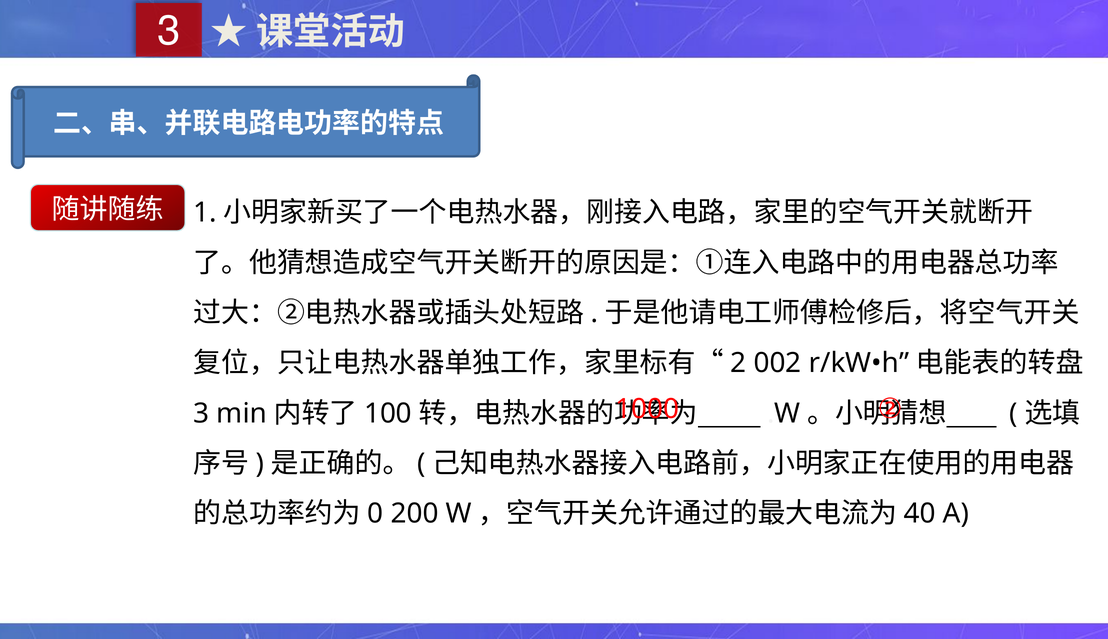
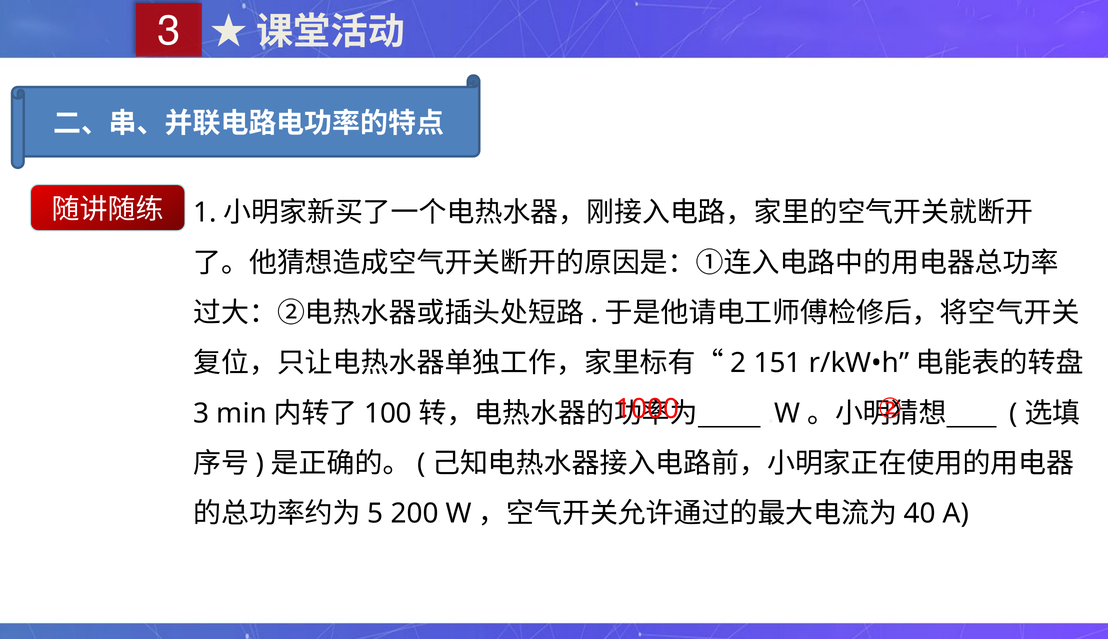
002: 002 -> 151 (777, 364)
0: 0 -> 5 (375, 514)
